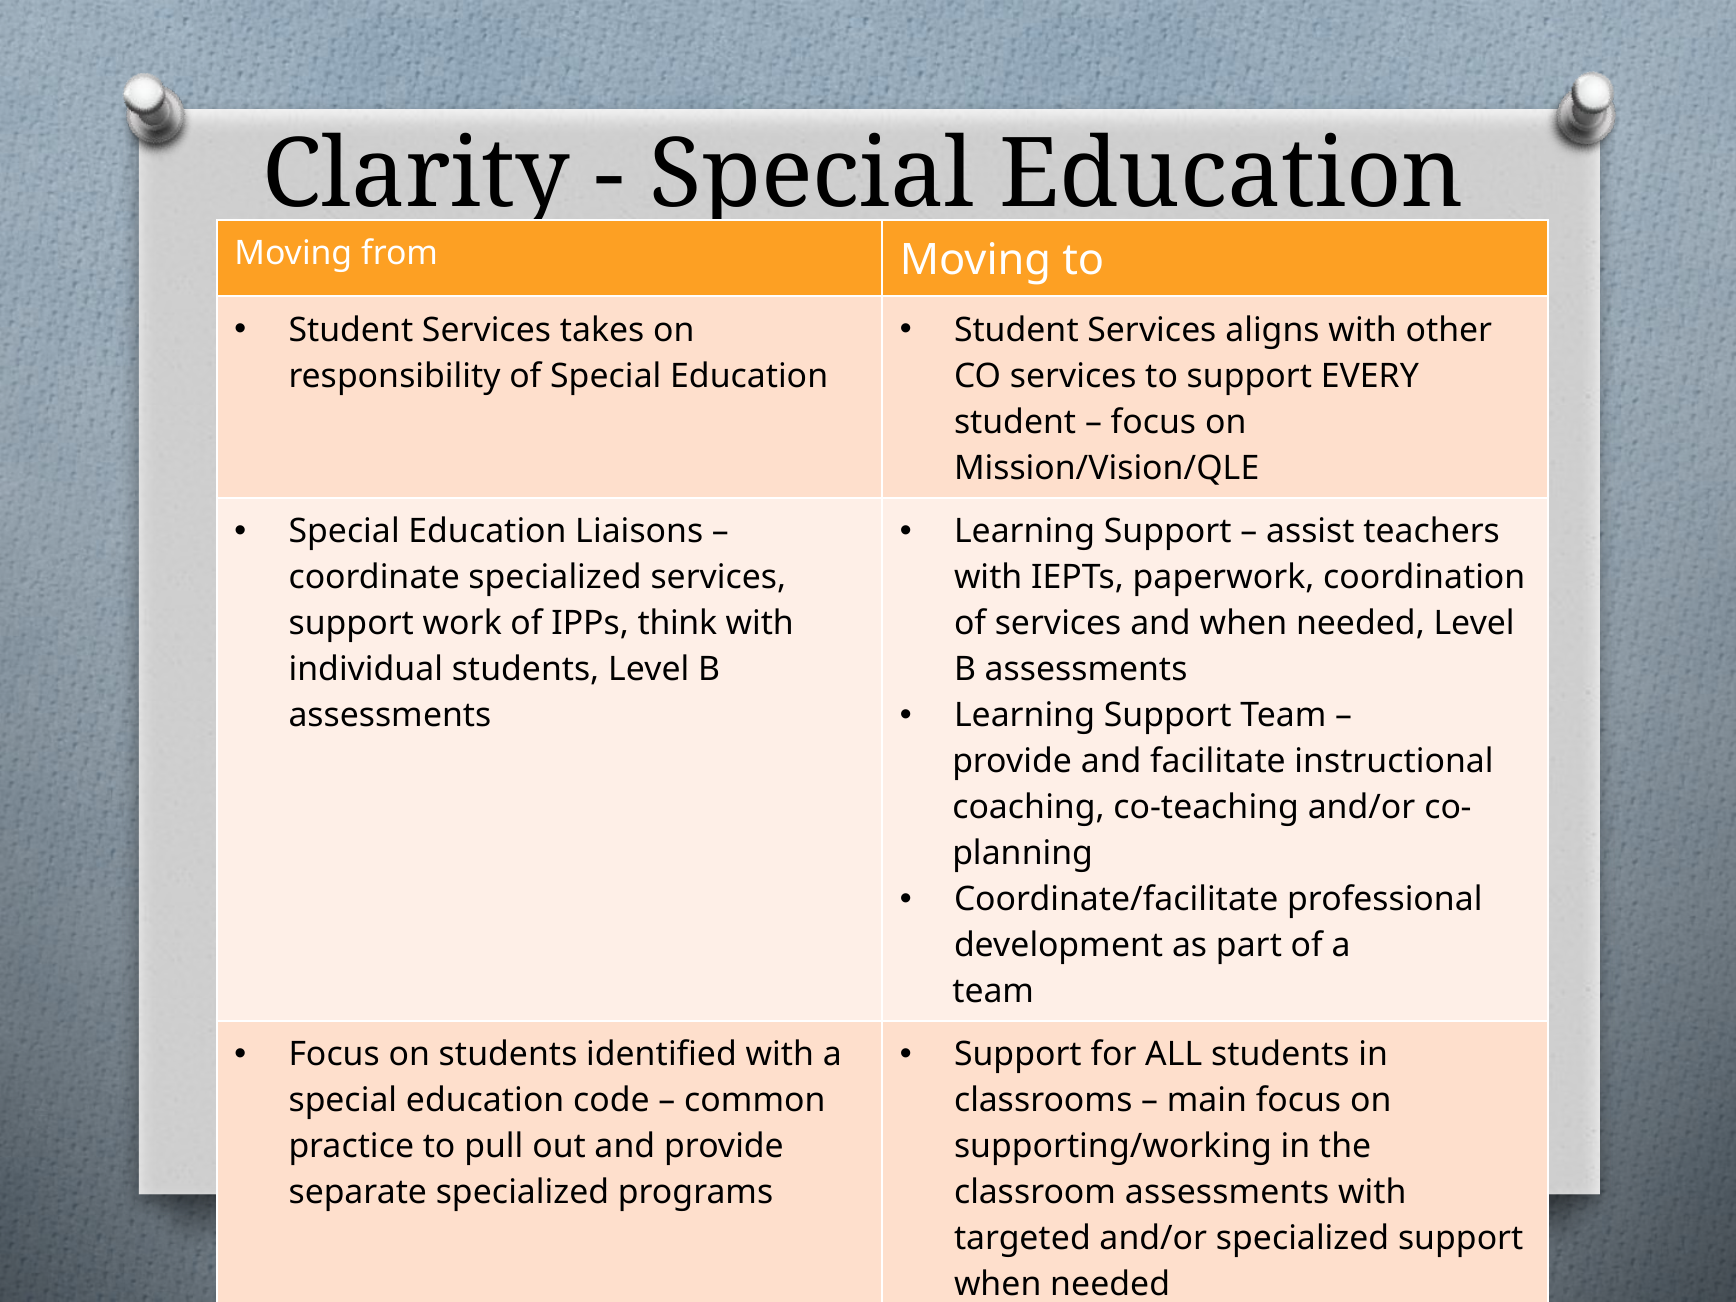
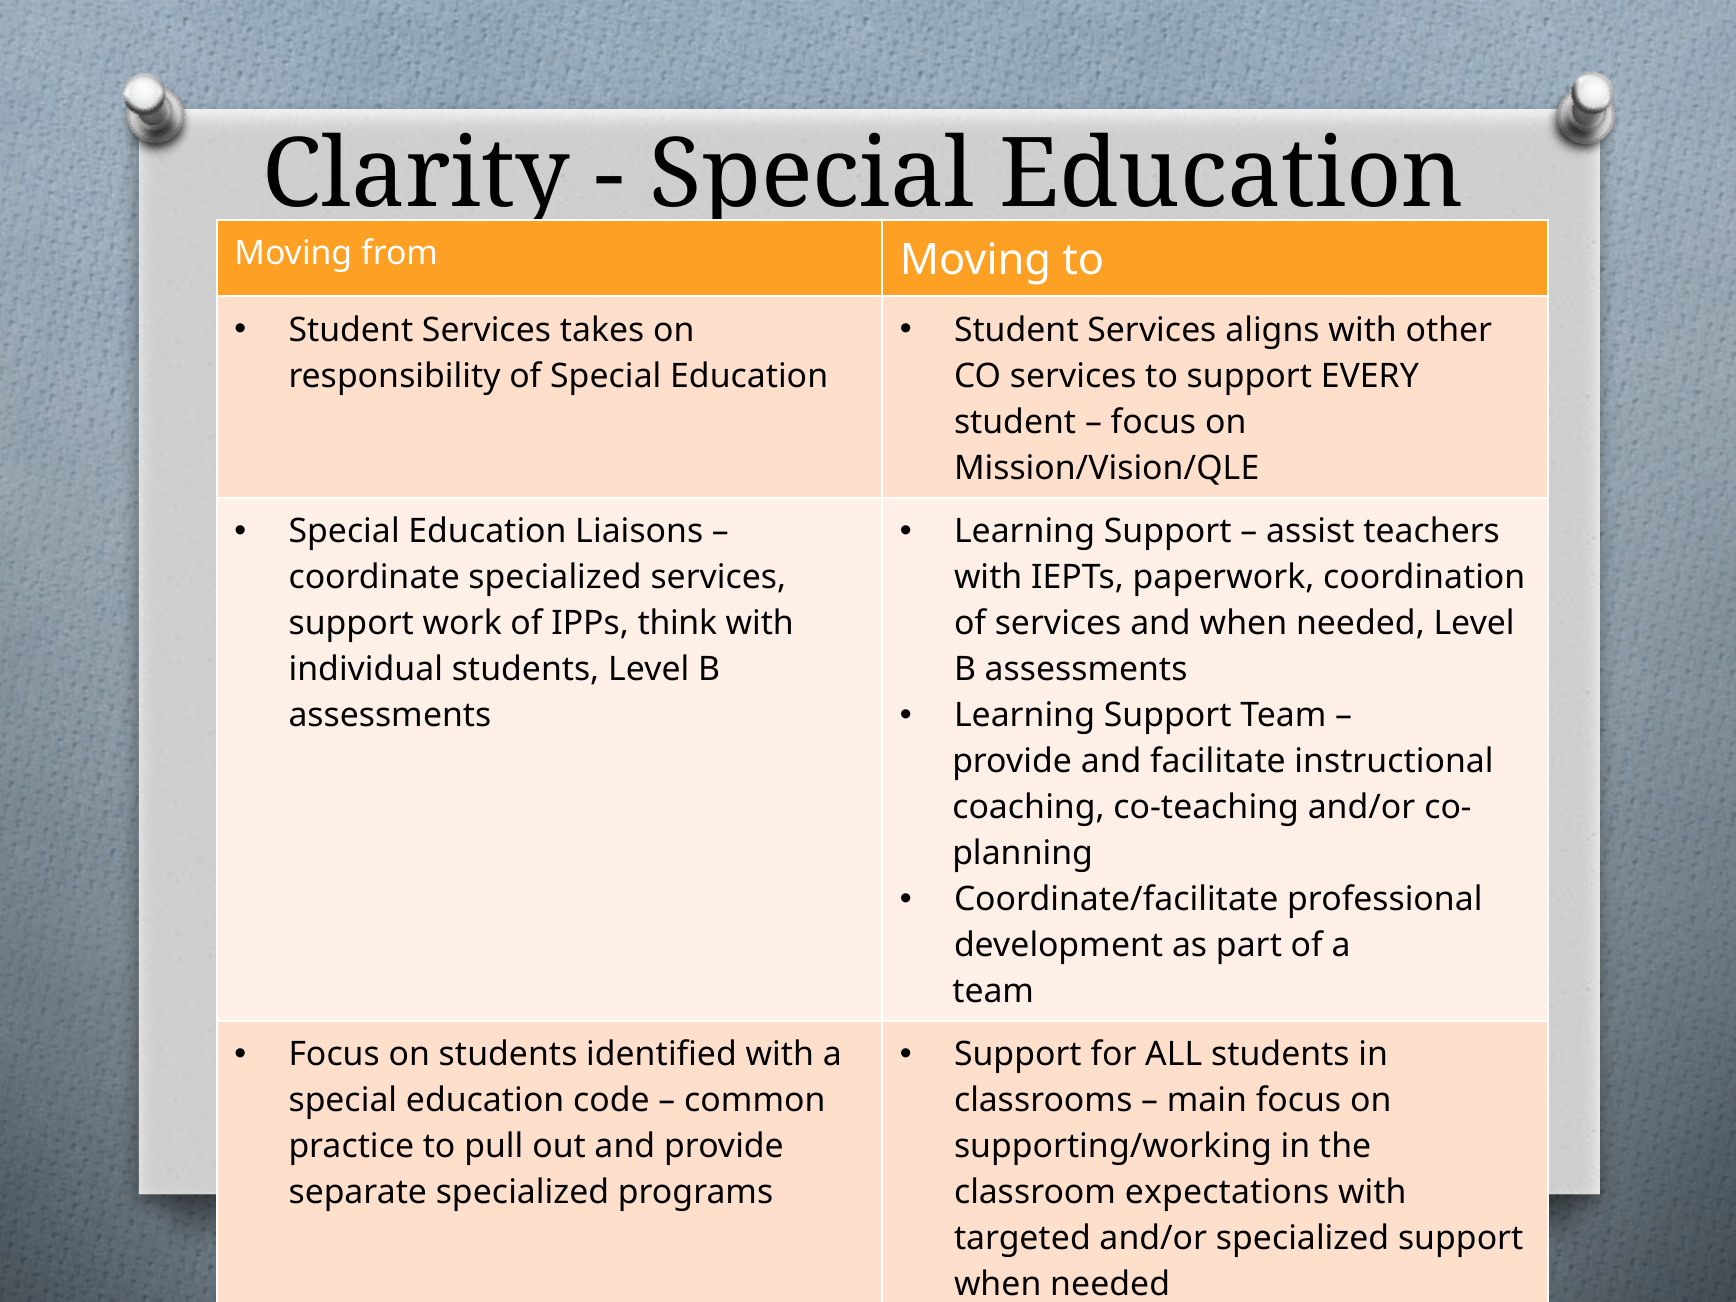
classroom assessments: assessments -> expectations (1227, 1193)
